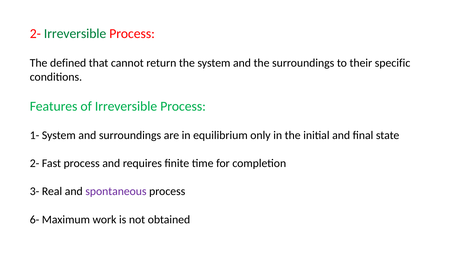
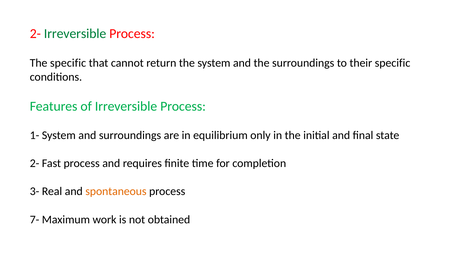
The defined: defined -> specific (68, 63)
spontaneous colour: purple -> orange (116, 192)
6-: 6- -> 7- (35, 220)
